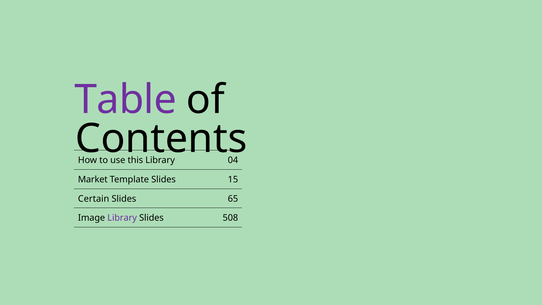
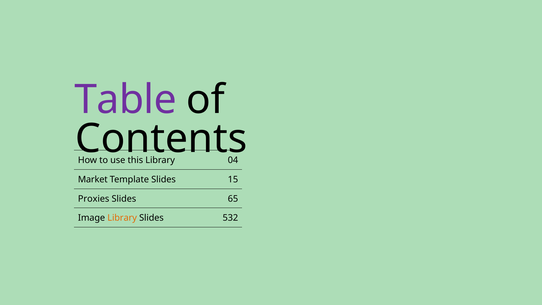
Certain: Certain -> Proxies (94, 199)
Library colour: purple -> orange (122, 218)
508: 508 -> 532 (230, 218)
